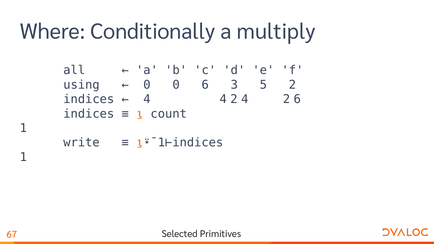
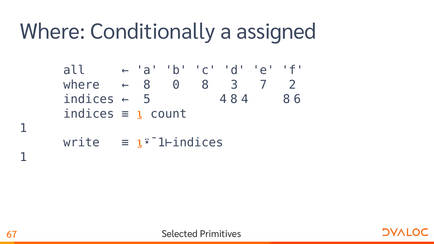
multiply: multiply -> assigned (276, 32)
using: using -> where (81, 85)
0: 0 -> 8 (147, 85)
0 6: 6 -> 8 (205, 85)
5: 5 -> 7 (263, 85)
4: 4 -> 5 (147, 99)
2: 2 -> 8 (234, 99)
2: 2 -> 8 (286, 99)
